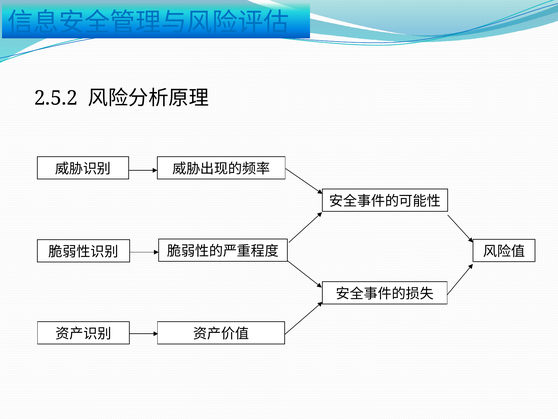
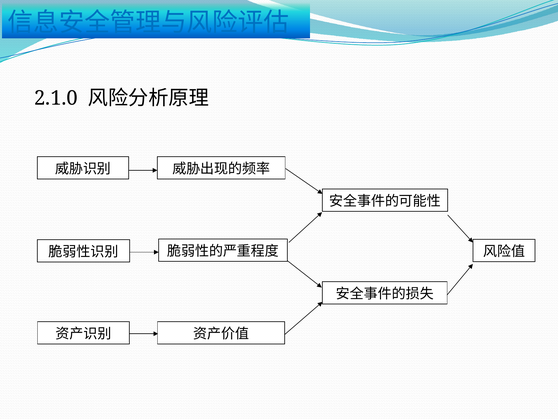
2.5.2: 2.5.2 -> 2.1.0 (56, 98)
